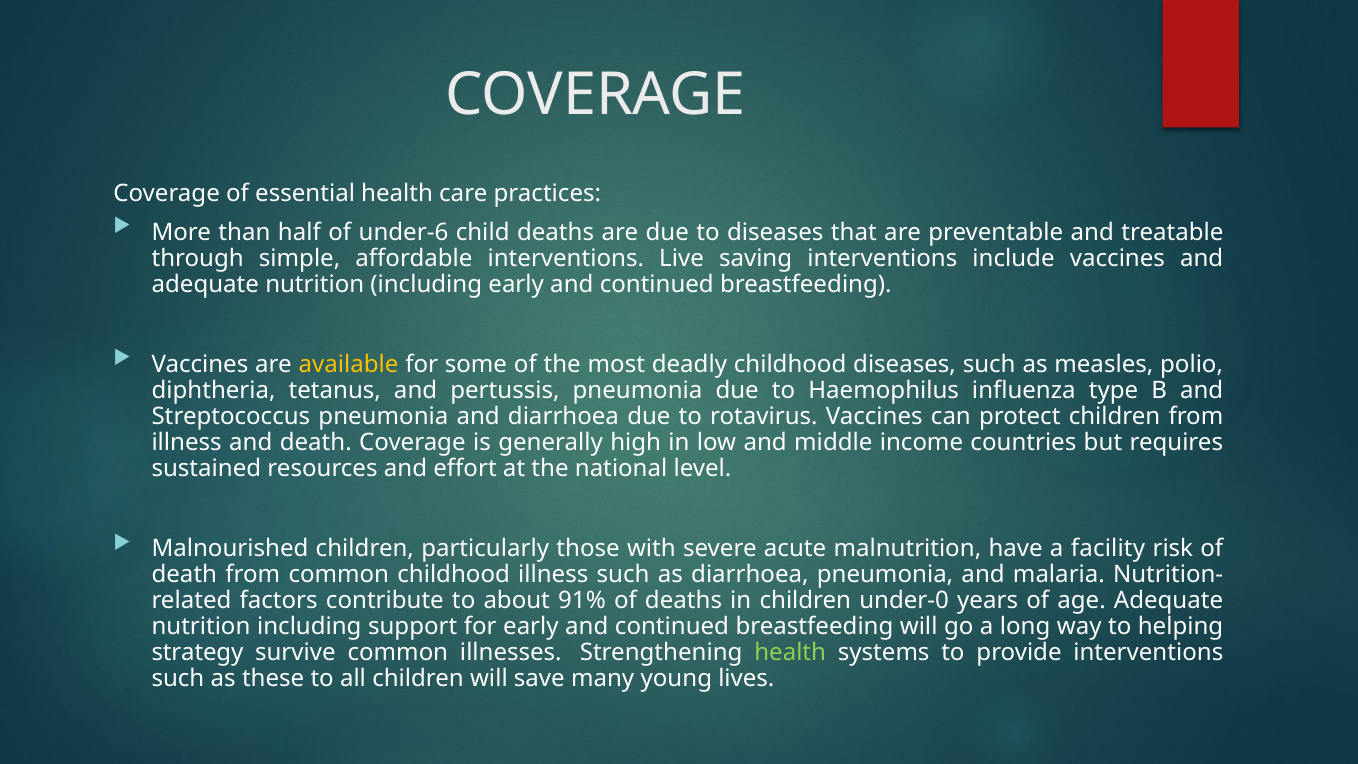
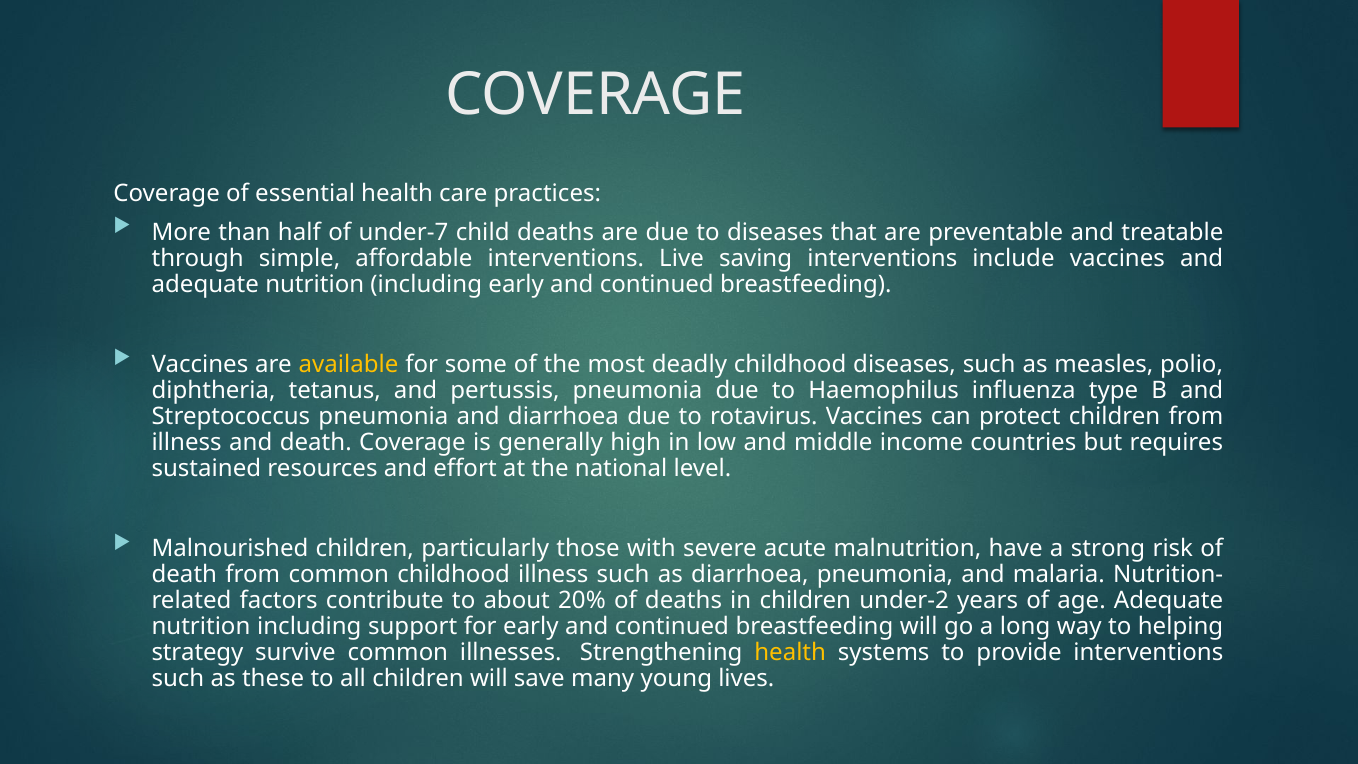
under-6: under-6 -> under-7 (403, 232)
facility: facility -> strong (1108, 549)
91%: 91% -> 20% (582, 601)
under-0: under-0 -> under-2 (904, 601)
health colour: light green -> yellow (790, 653)
